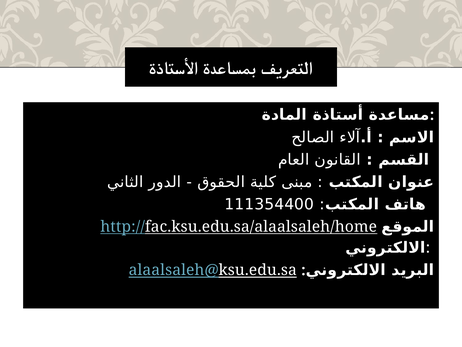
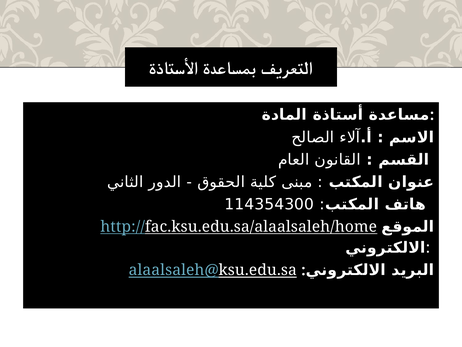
111354400: 111354400 -> 114354300 (269, 204)
